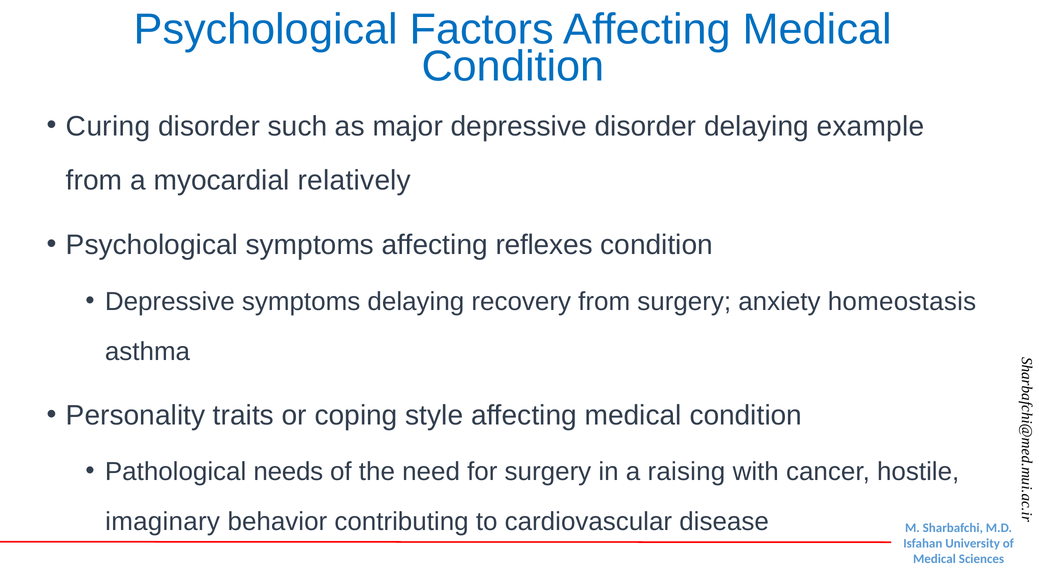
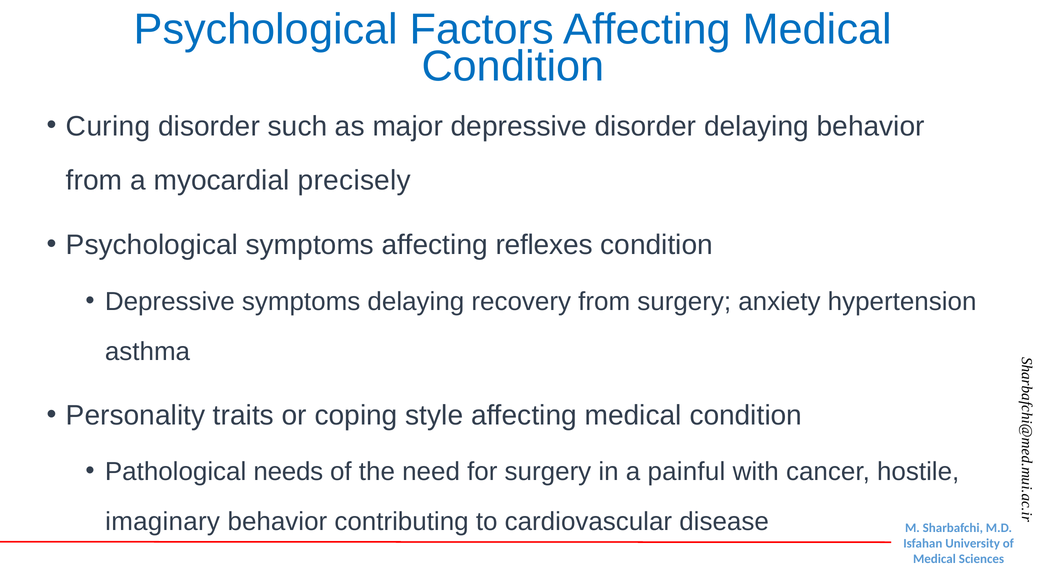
delaying example: example -> behavior (871, 126)
relatively: relatively -> precisely (354, 180)
homeostasis: homeostasis -> hypertension (902, 301)
raising: raising -> painful (686, 471)
